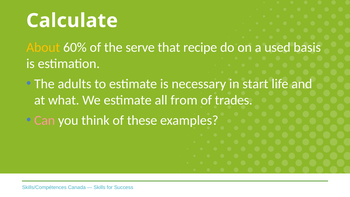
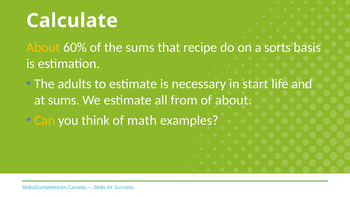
the serve: serve -> sums (140, 47)
used: used -> sorts (277, 47)
at what: what -> sums (64, 100)
of trades: trades -> about (233, 100)
Can colour: pink -> yellow (45, 120)
these: these -> math (142, 120)
